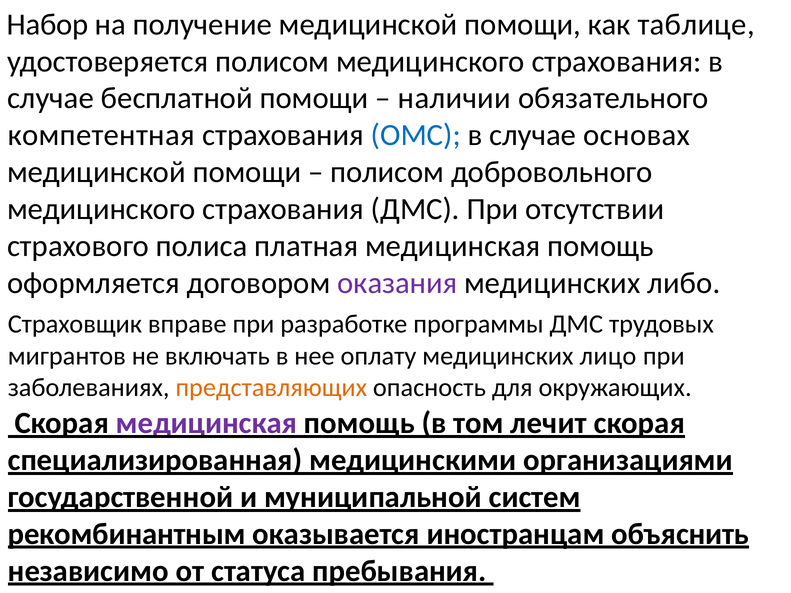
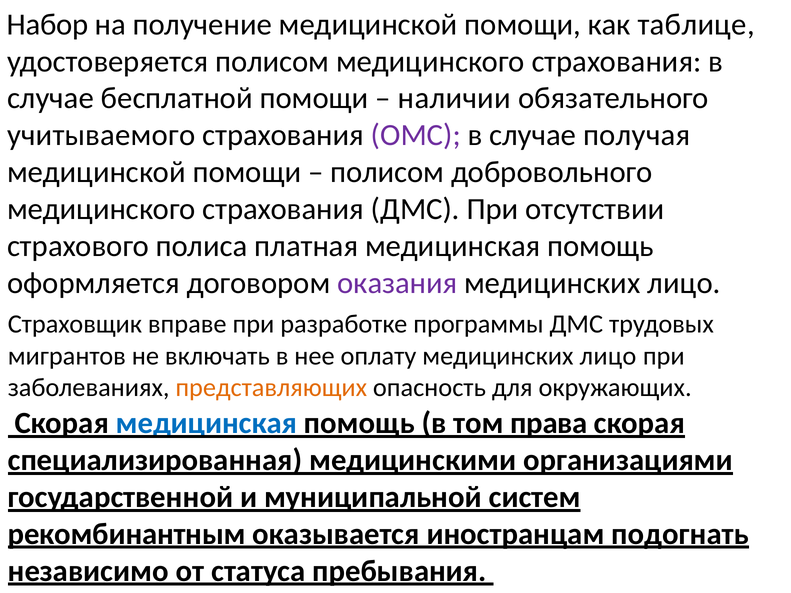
компетентная: компетентная -> учитываемого (101, 135)
ОМС colour: blue -> purple (416, 135)
основах: основах -> получая (637, 135)
либо: либо -> лицо (684, 283)
медицинская colour: purple -> blue (207, 423)
лечит: лечит -> права (549, 423)
объяснить: объяснить -> подогнать (680, 534)
